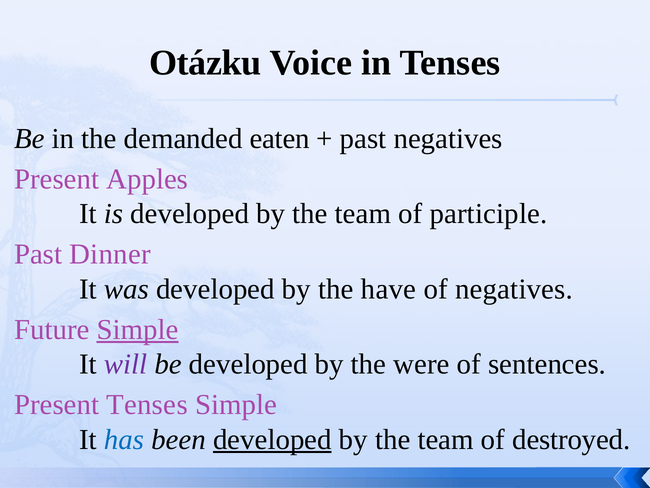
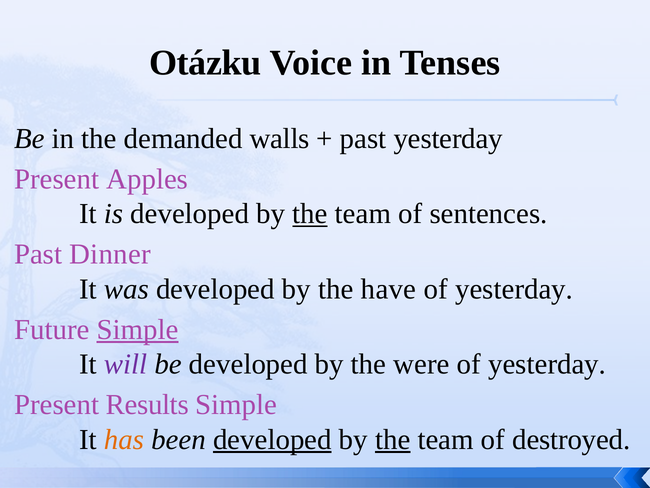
eaten: eaten -> walls (280, 138)
past negatives: negatives -> yesterday (448, 138)
the underline: none -> present (310, 214)
participle: participle -> sentences (489, 214)
negatives: negatives -> yesterday (514, 289)
sentences: sentences -> yesterday (547, 364)
Present Tenses: Tenses -> Results (147, 404)
has colour: blue -> orange (124, 439)
the underline: none -> present (393, 439)
